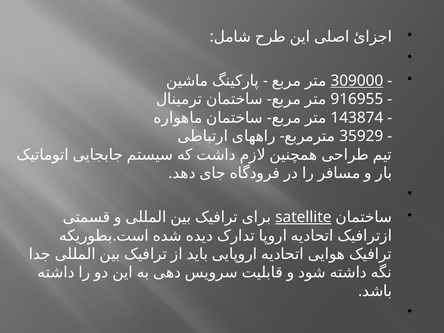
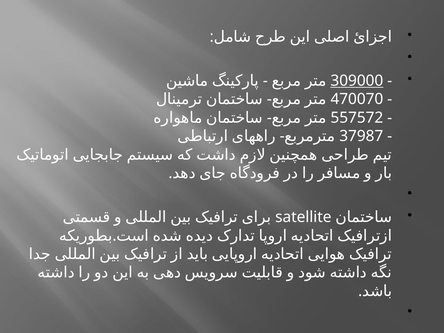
916955: 916955 -> 470070 (357, 99)
143874: 143874 -> 557572 (357, 118)
35929: 35929 -> 37987 (361, 136)
satellite underline: present -> none (303, 217)
